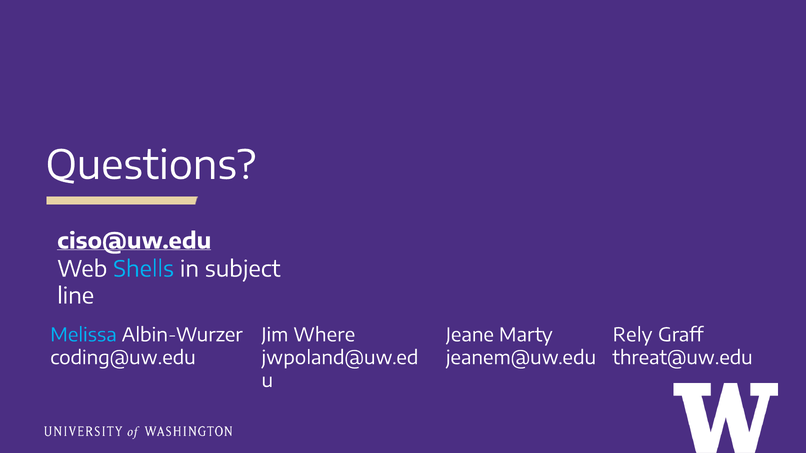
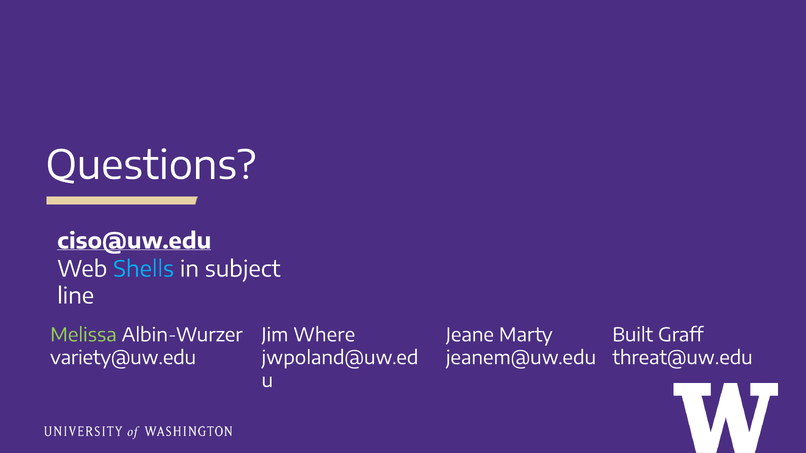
Melissa colour: light blue -> light green (83, 335)
Rely: Rely -> Built (633, 335)
coding@uw.edu: coding@uw.edu -> variety@uw.edu (123, 358)
